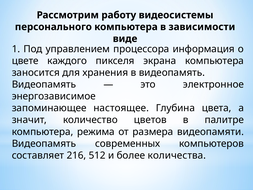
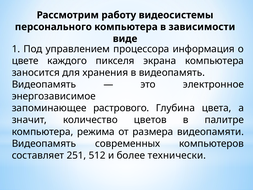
настоящее: настоящее -> растрового (121, 108)
216: 216 -> 251 (76, 155)
количества: количества -> технически (177, 155)
